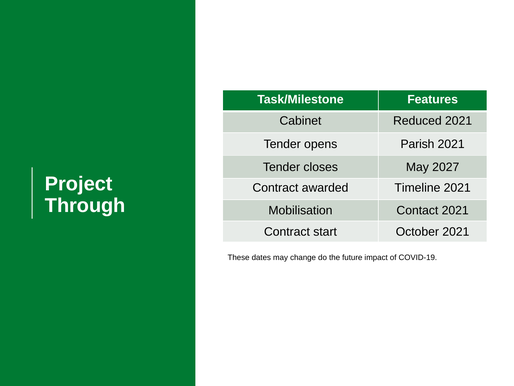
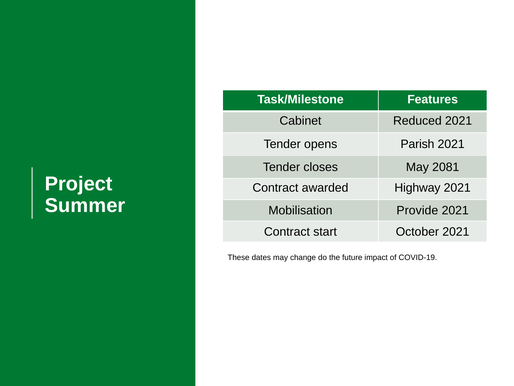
2027: 2027 -> 2081 (446, 167)
Timeline: Timeline -> Highway (417, 188)
Through: Through -> Summer (85, 205)
Contact: Contact -> Provide (417, 210)
